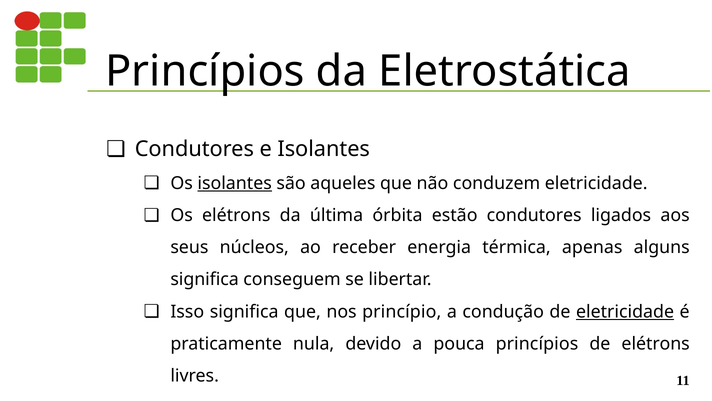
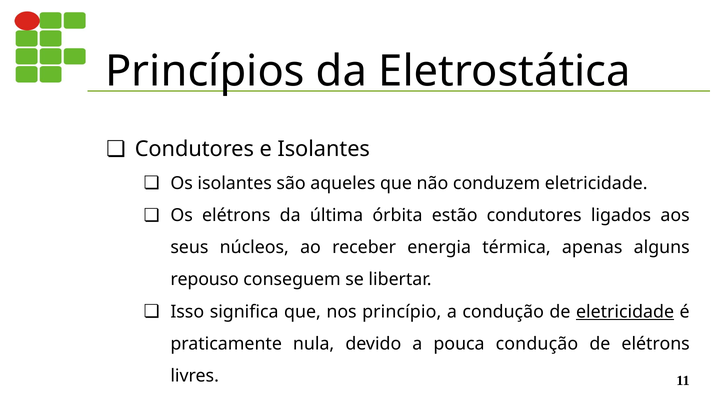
isolantes underline: present -> none (235, 183)
significa: significa -> repouso (205, 279)
pouca princípios: princípios -> condução (537, 343)
